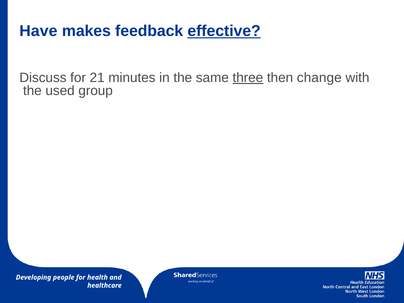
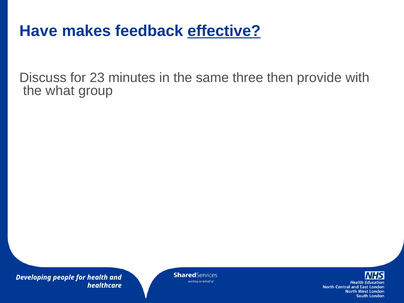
21: 21 -> 23 (97, 78)
three underline: present -> none (248, 78)
change: change -> provide (319, 78)
used: used -> what (60, 91)
